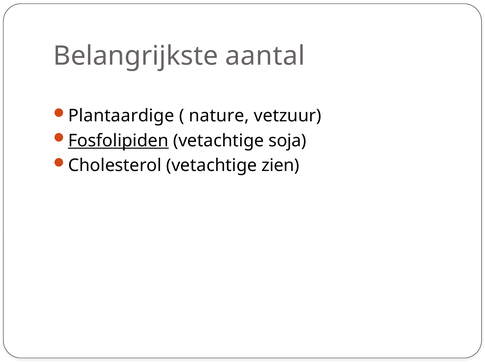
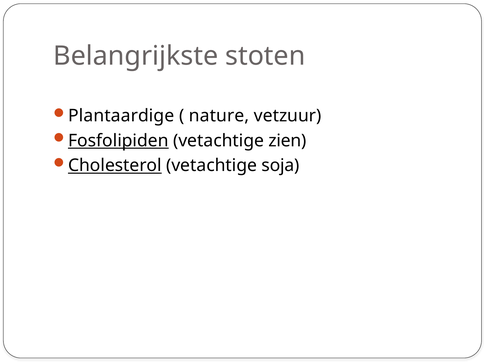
aantal: aantal -> stoten (265, 56)
soja: soja -> zien (287, 141)
Cholesterol underline: none -> present (115, 166)
zien: zien -> soja (280, 166)
